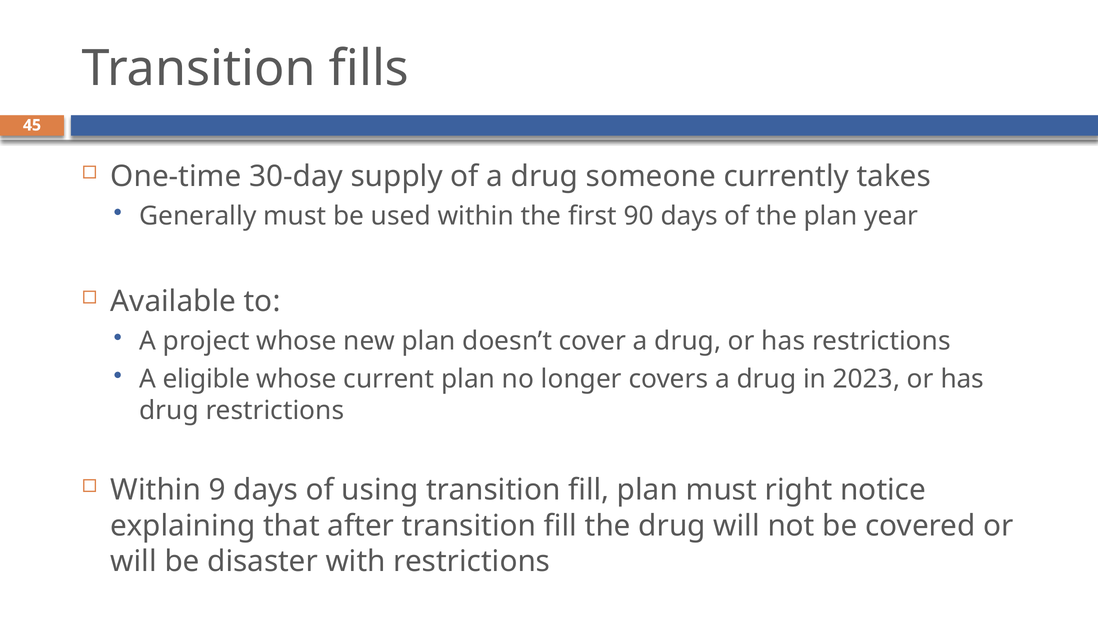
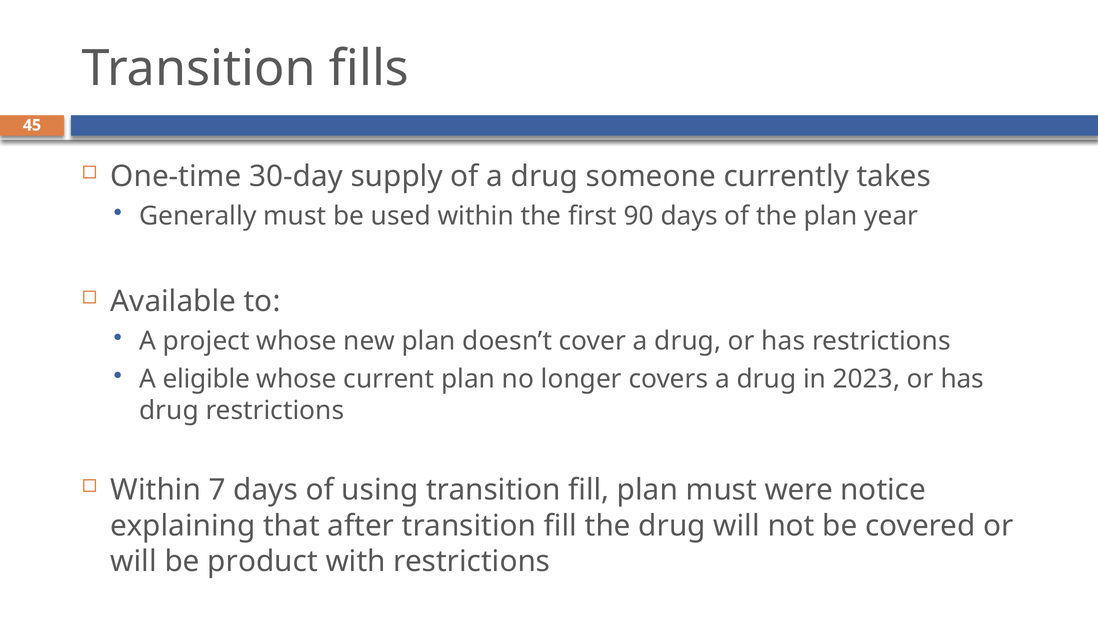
9: 9 -> 7 (217, 491)
right: right -> were (799, 491)
disaster: disaster -> product (263, 562)
